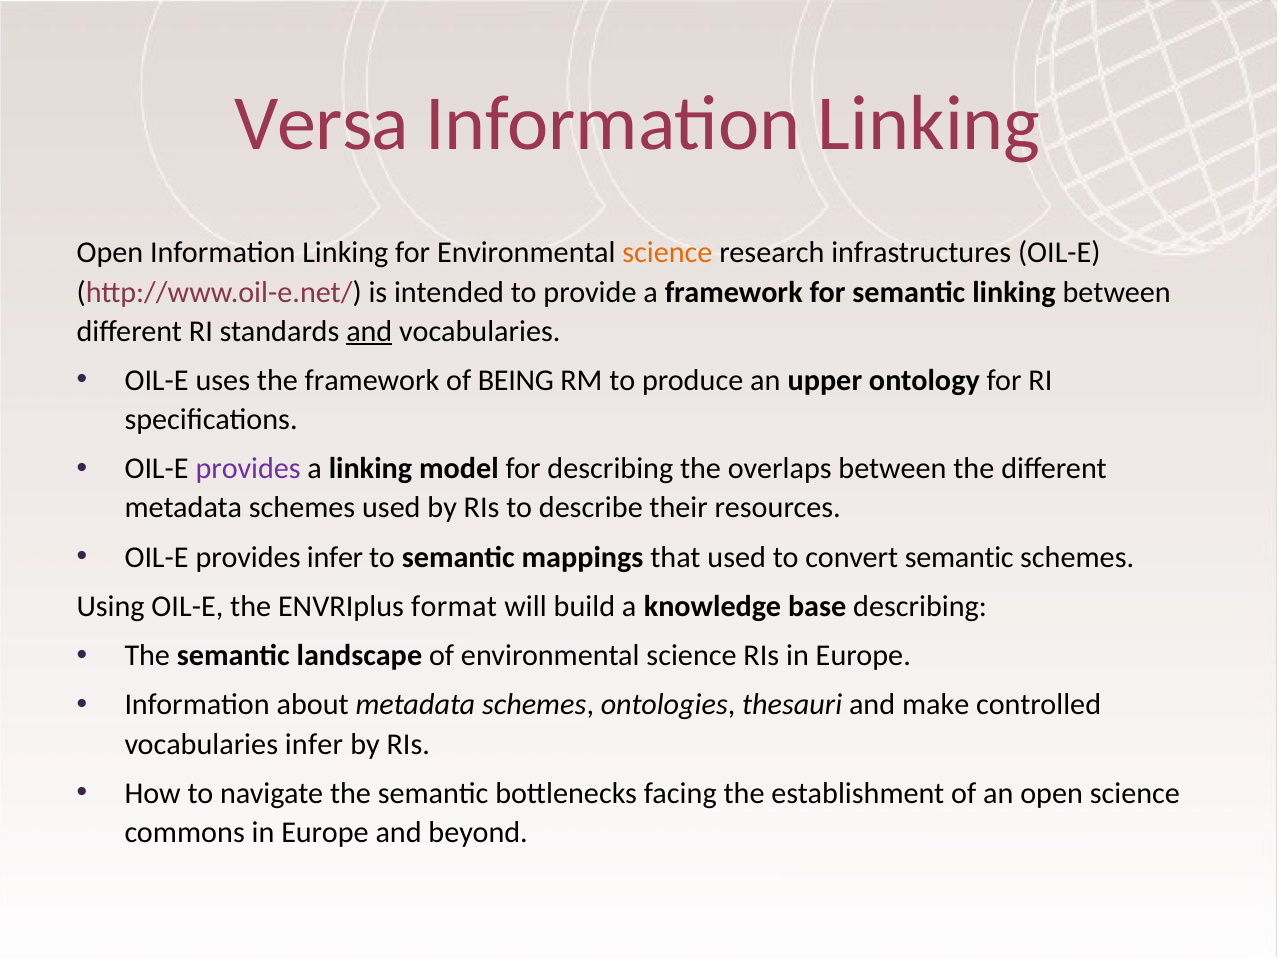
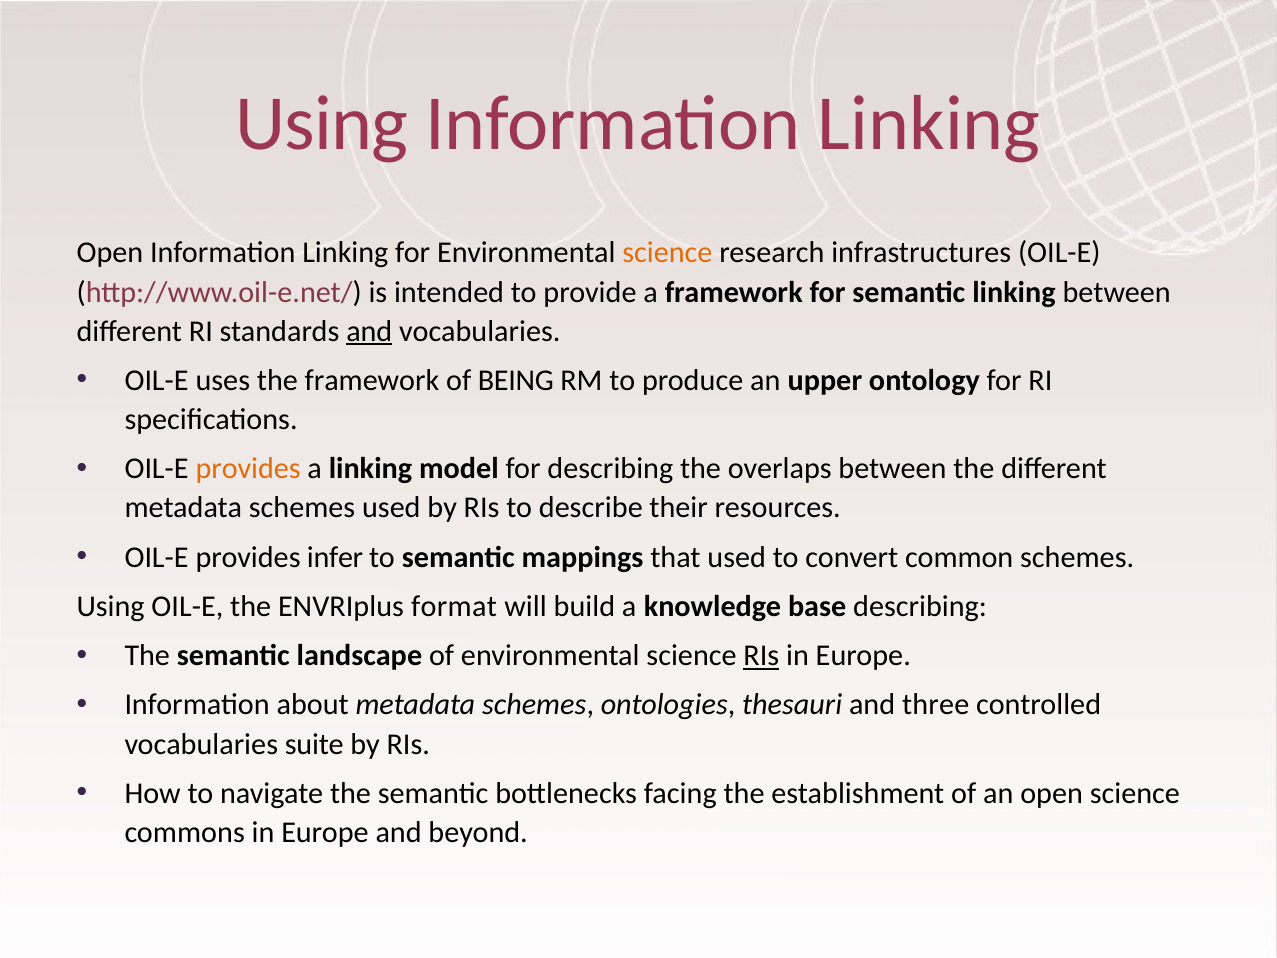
Versa: Versa -> Using (322, 124)
provides colour: purple -> orange (248, 469)
convert semantic: semantic -> common (959, 557)
RIs underline: none -> present (761, 656)
make: make -> three (936, 705)
vocabularies infer: infer -> suite (314, 744)
